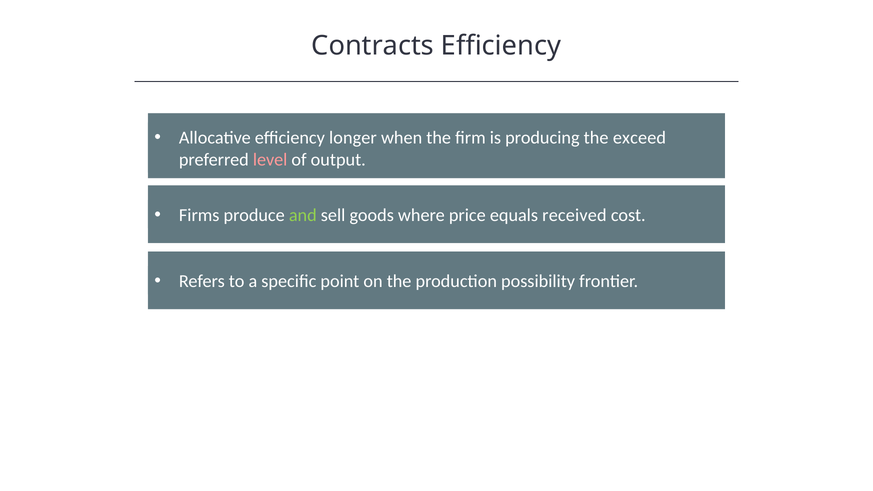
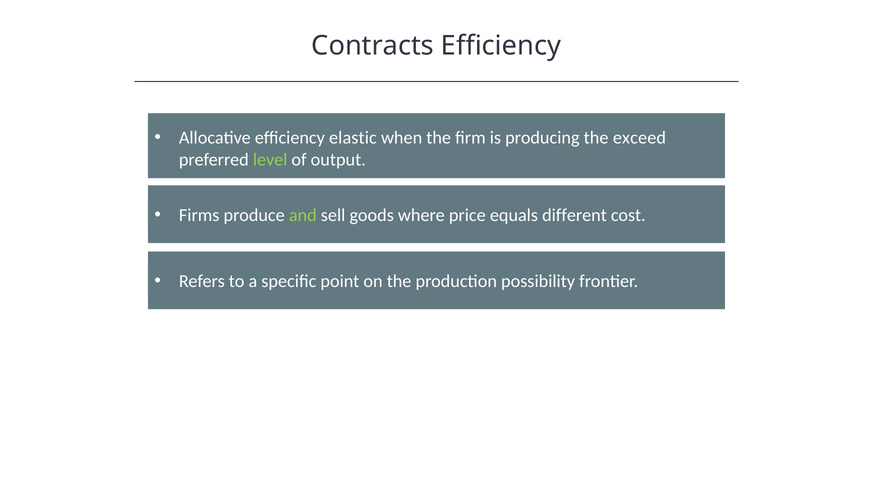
longer: longer -> elastic (353, 138)
level colour: pink -> light green (270, 160)
received: received -> different (575, 215)
